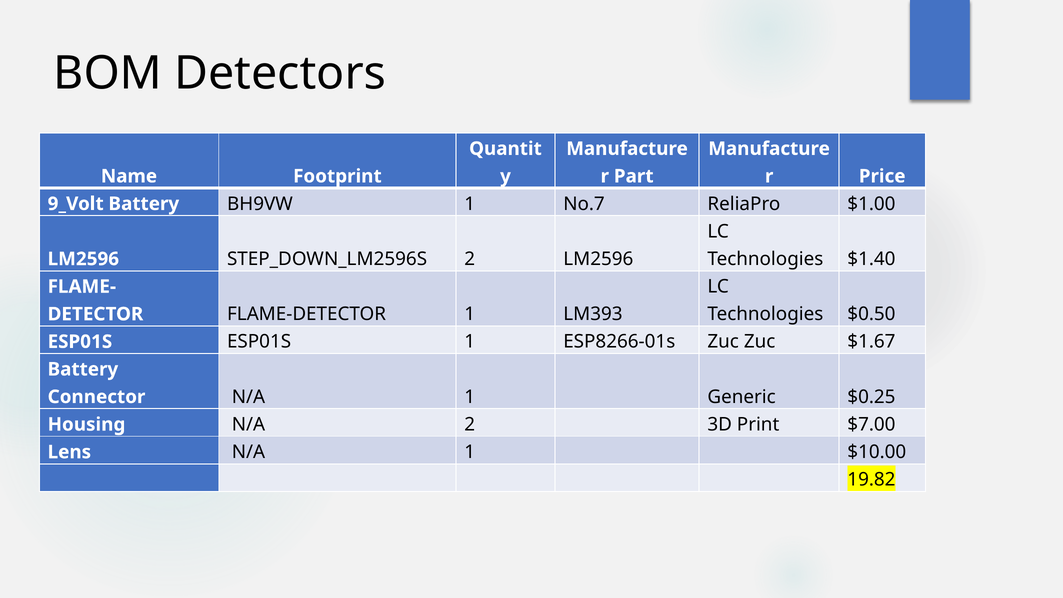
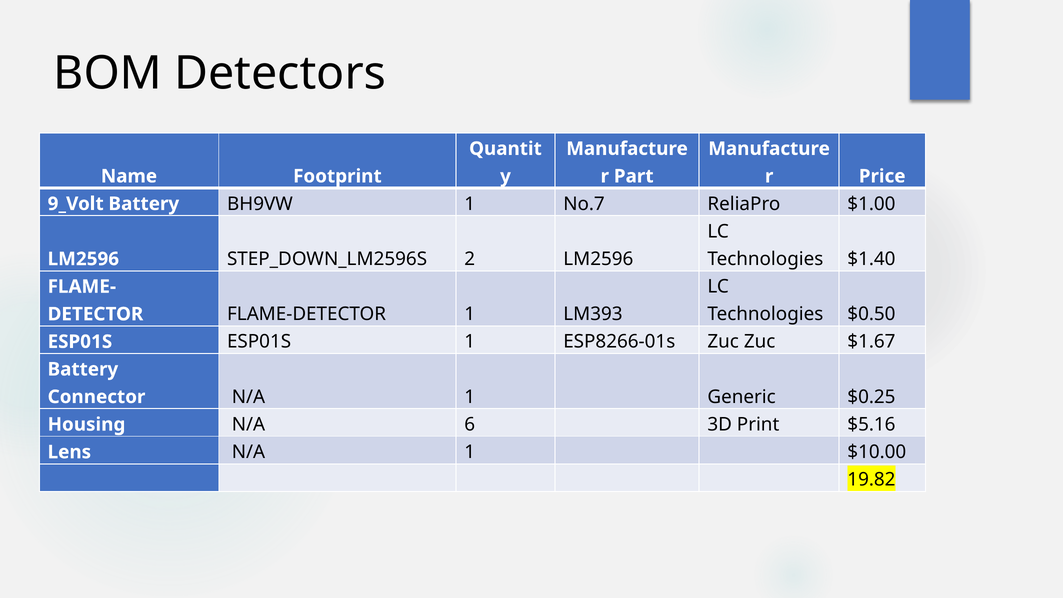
N/A 2: 2 -> 6 (470, 424)
$7.00: $7.00 -> $5.16 (871, 424)
